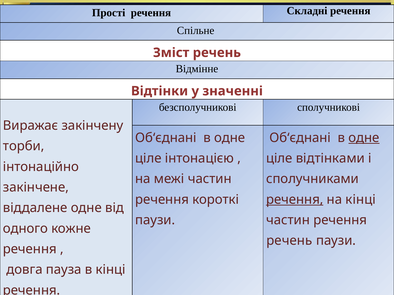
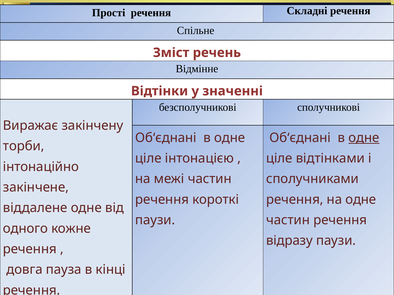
речення underline: present -> none (295, 200)
на кінці: кінці -> одне (361, 200)
речень: речень -> відразу (289, 241)
